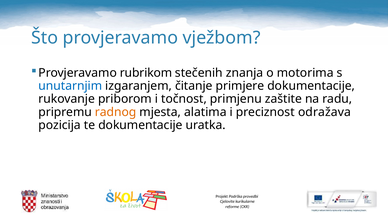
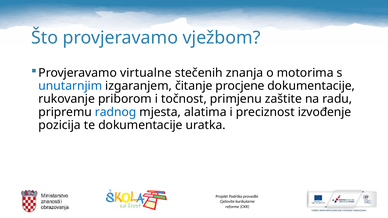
rubrikom: rubrikom -> virtualne (146, 73)
primjere: primjere -> procjene (240, 86)
radnog colour: orange -> blue (116, 112)
odražava: odražava -> izvođenje (325, 112)
